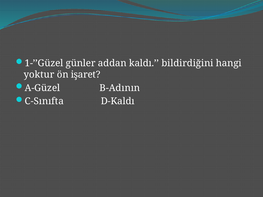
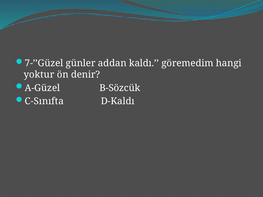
1-’’Güzel: 1-’’Güzel -> 7-’’Güzel (44, 63)
bildirdiğini: bildirdiğini -> göremedim (187, 63)
işaret: işaret -> denir (86, 75)
B-Adının: B-Adının -> B-Sözcük (120, 88)
